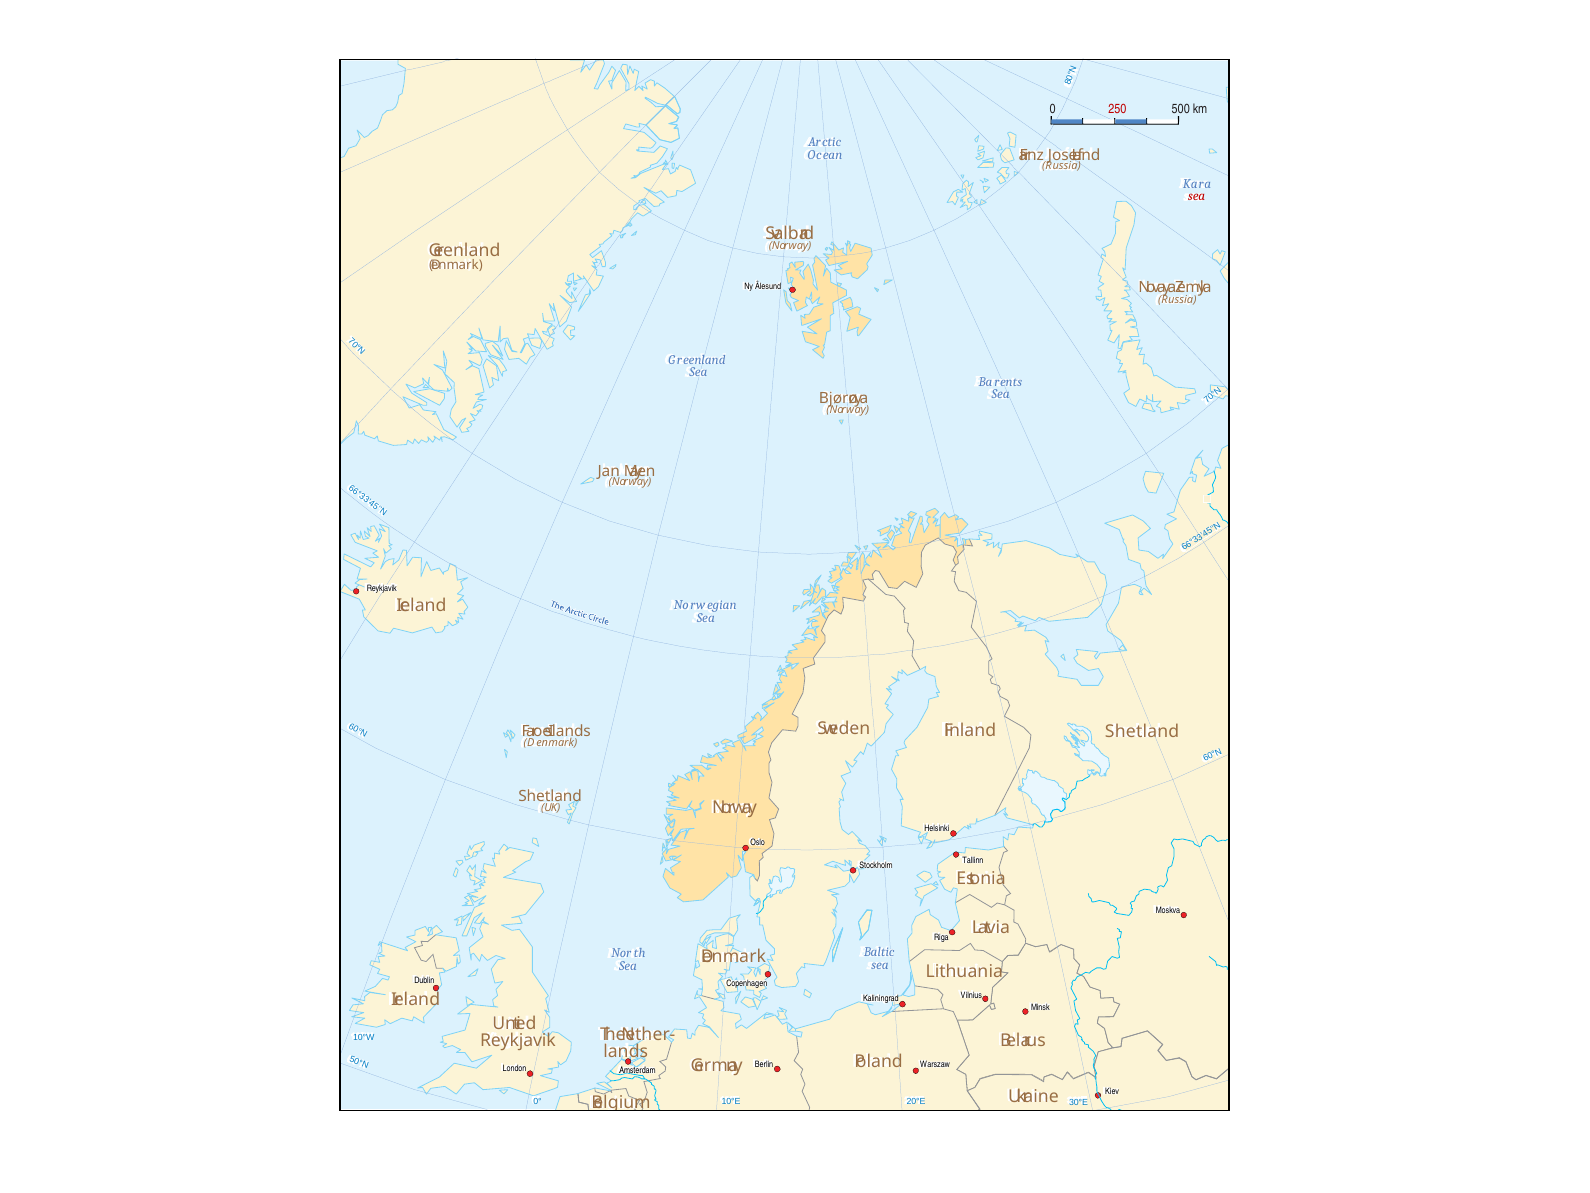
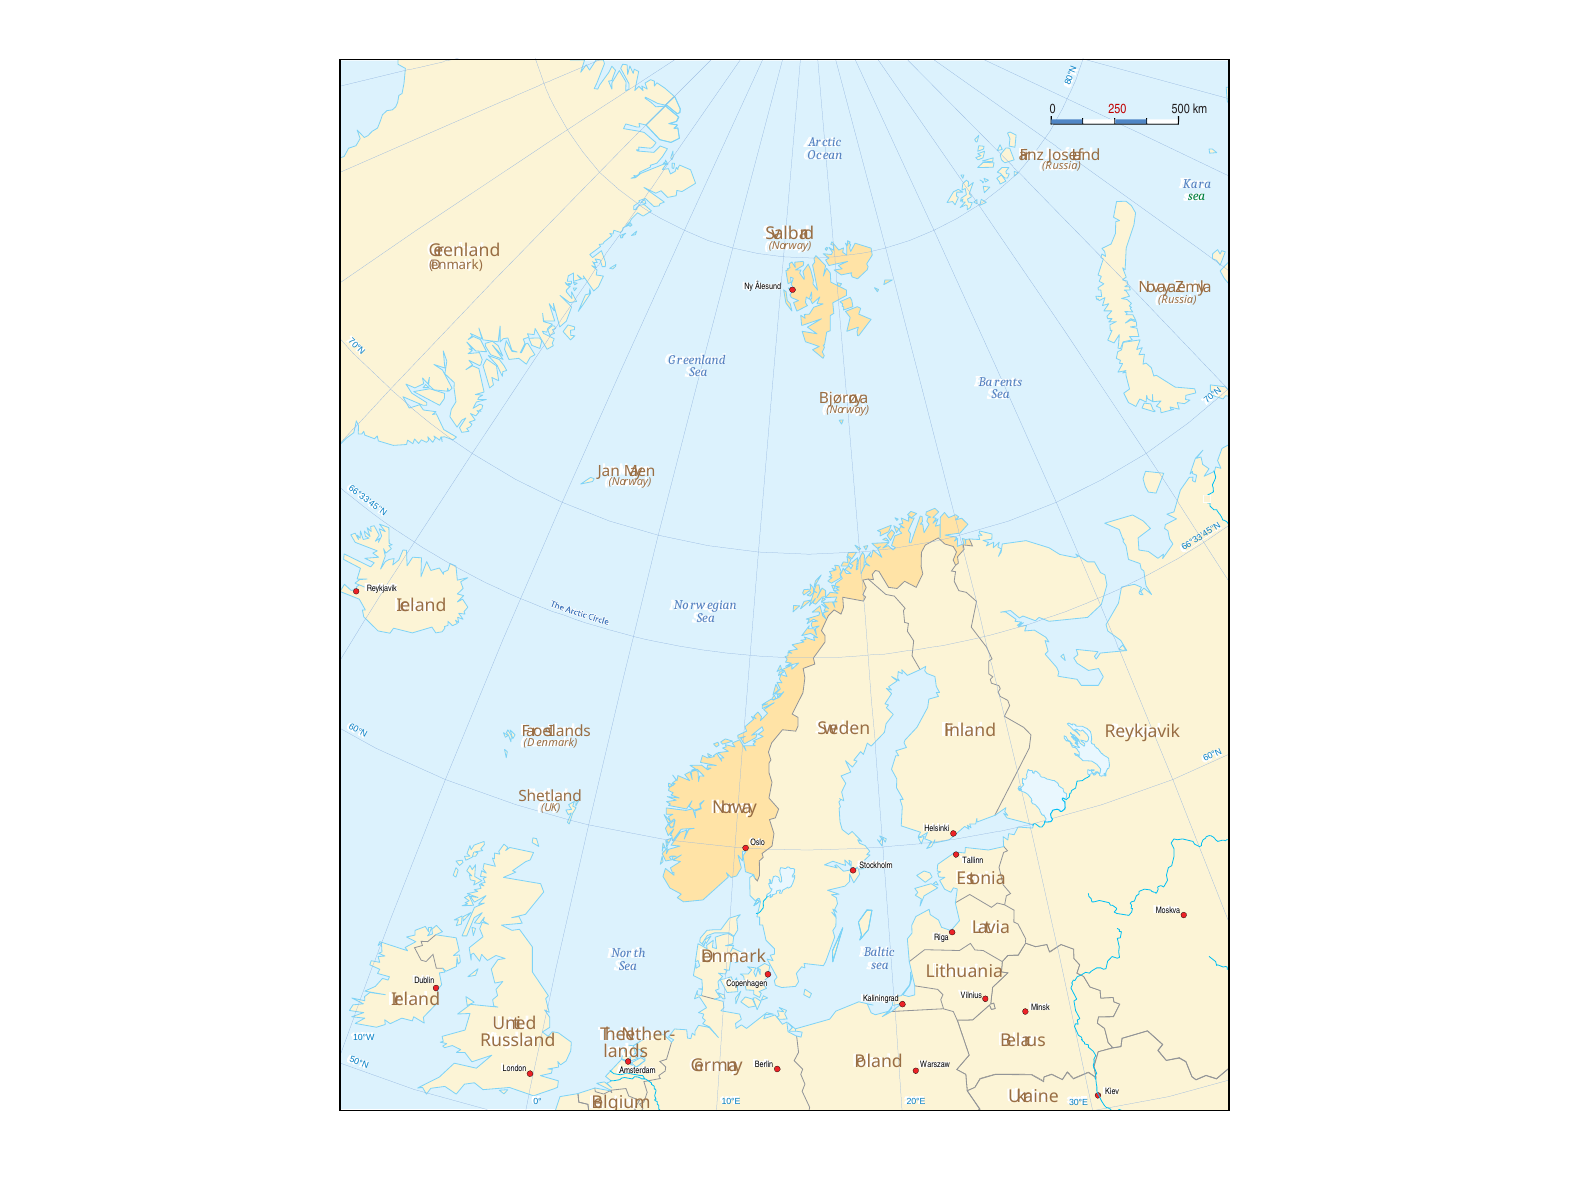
sea colour: red -> green (1197, 196)
Shetland: Shetland -> Reykjavik (1142, 731)
Reykjavik: Reykjavik -> Russland (518, 1040)
